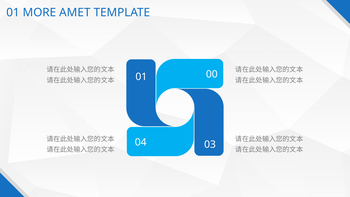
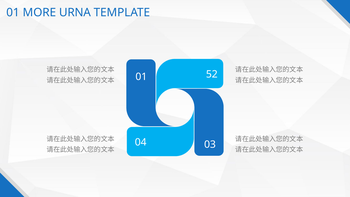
AMET: AMET -> URNA (75, 13)
00: 00 -> 52 (212, 74)
